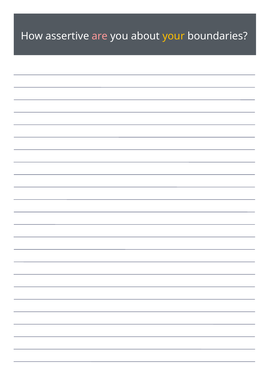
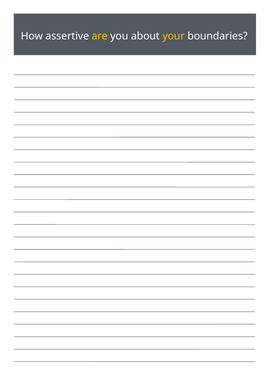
are colour: pink -> yellow (100, 36)
